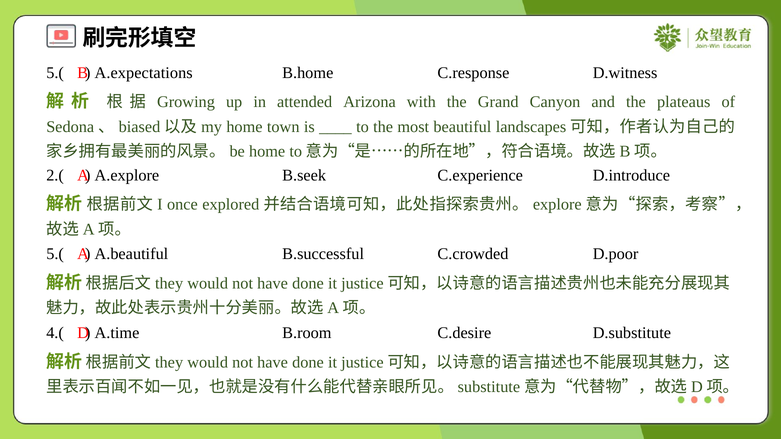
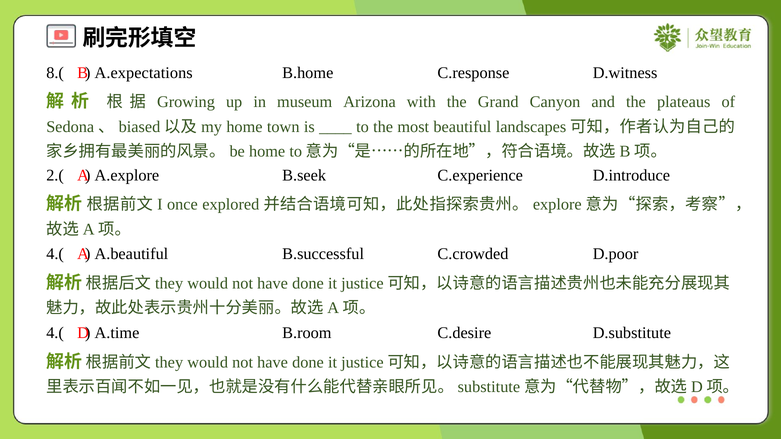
5.(: 5.( -> 8.( (55, 73)
attended: attended -> museum (305, 102)
5.(: 5.( -> 4.( (55, 254)
